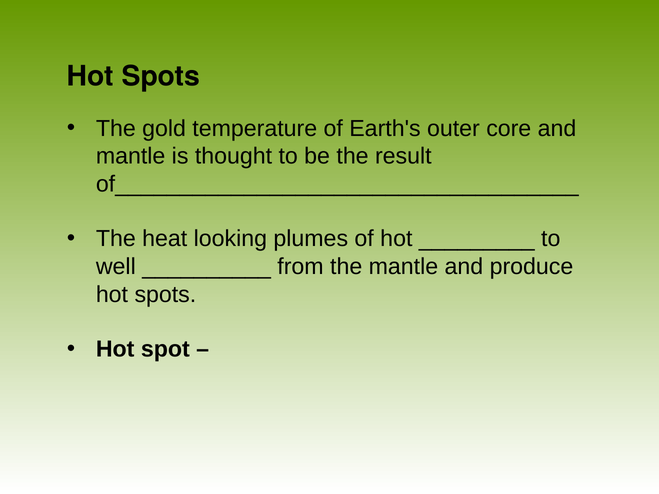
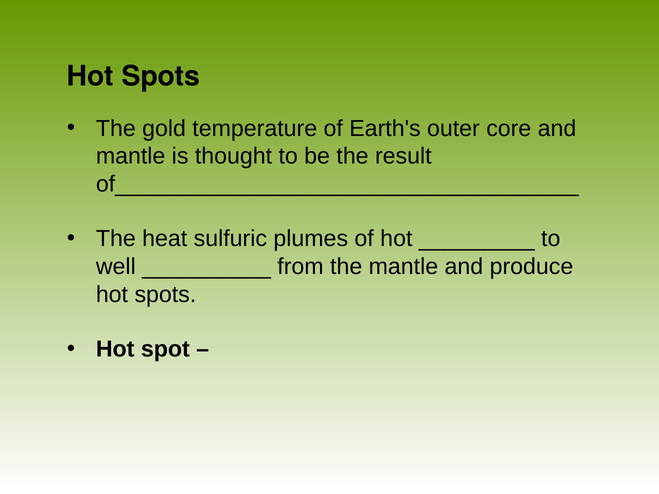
looking: looking -> sulfuric (230, 239)
